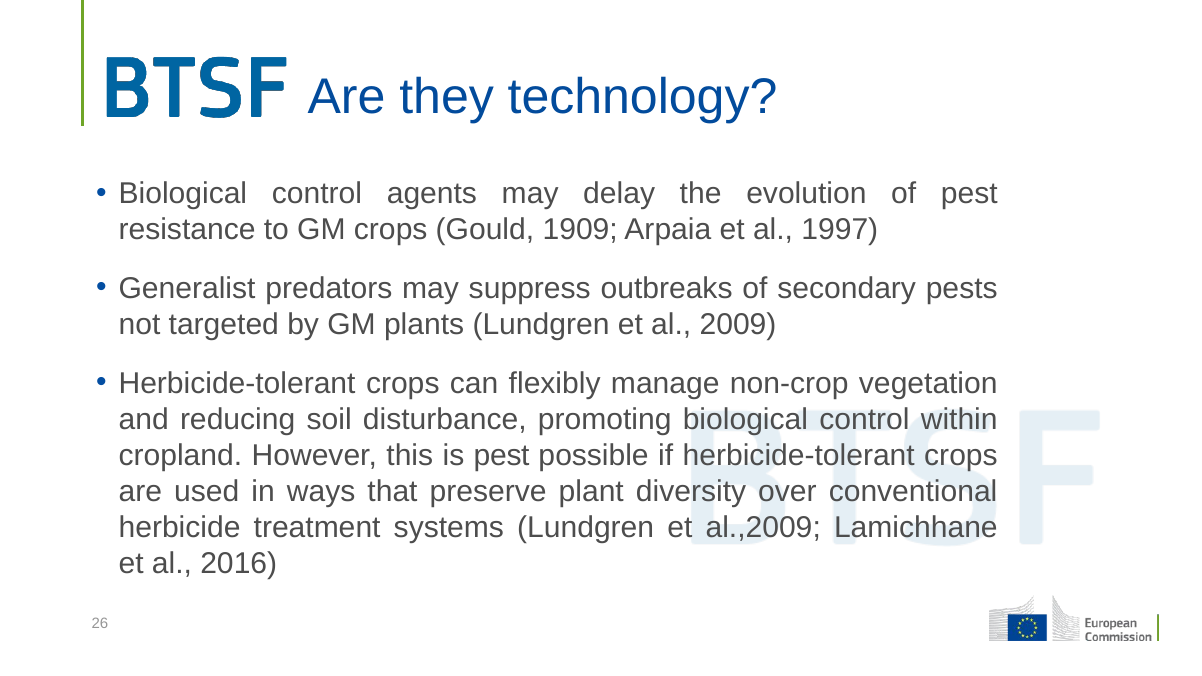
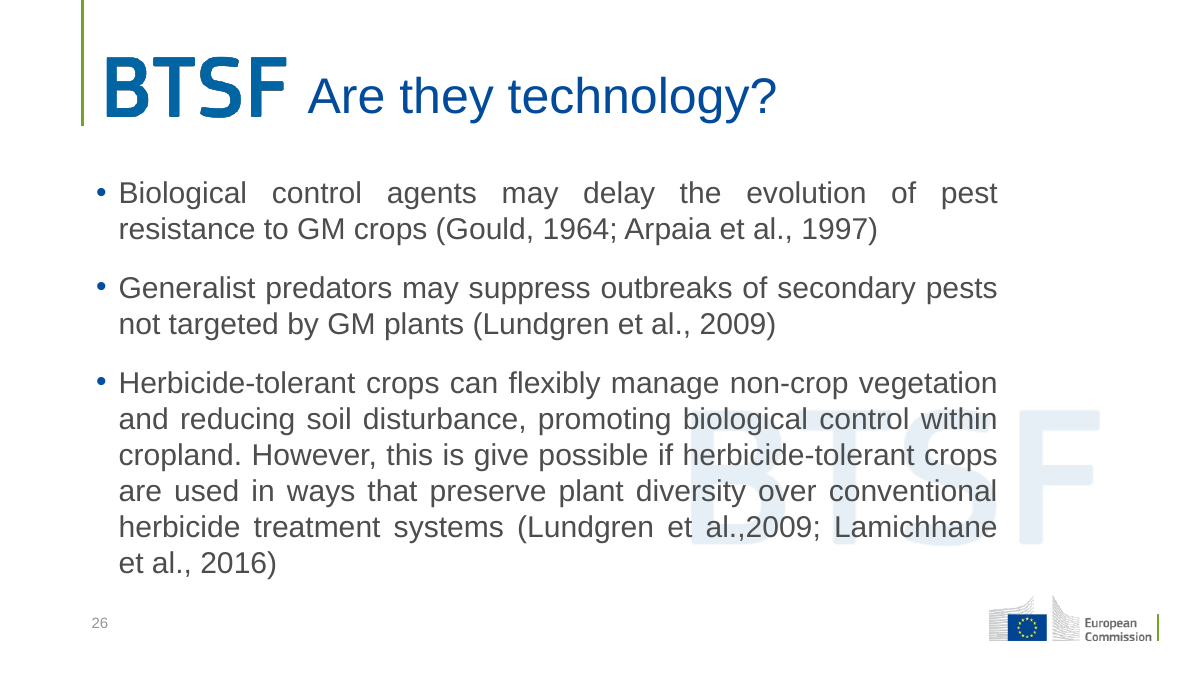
1909: 1909 -> 1964 (580, 230)
is pest: pest -> give (501, 455)
